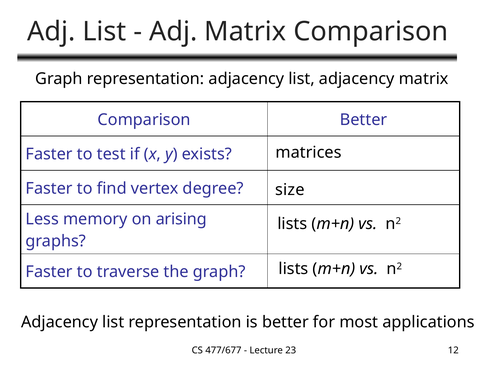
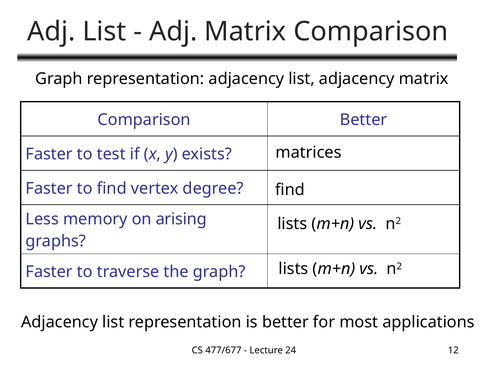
size: size -> find (290, 190)
23: 23 -> 24 (291, 350)
